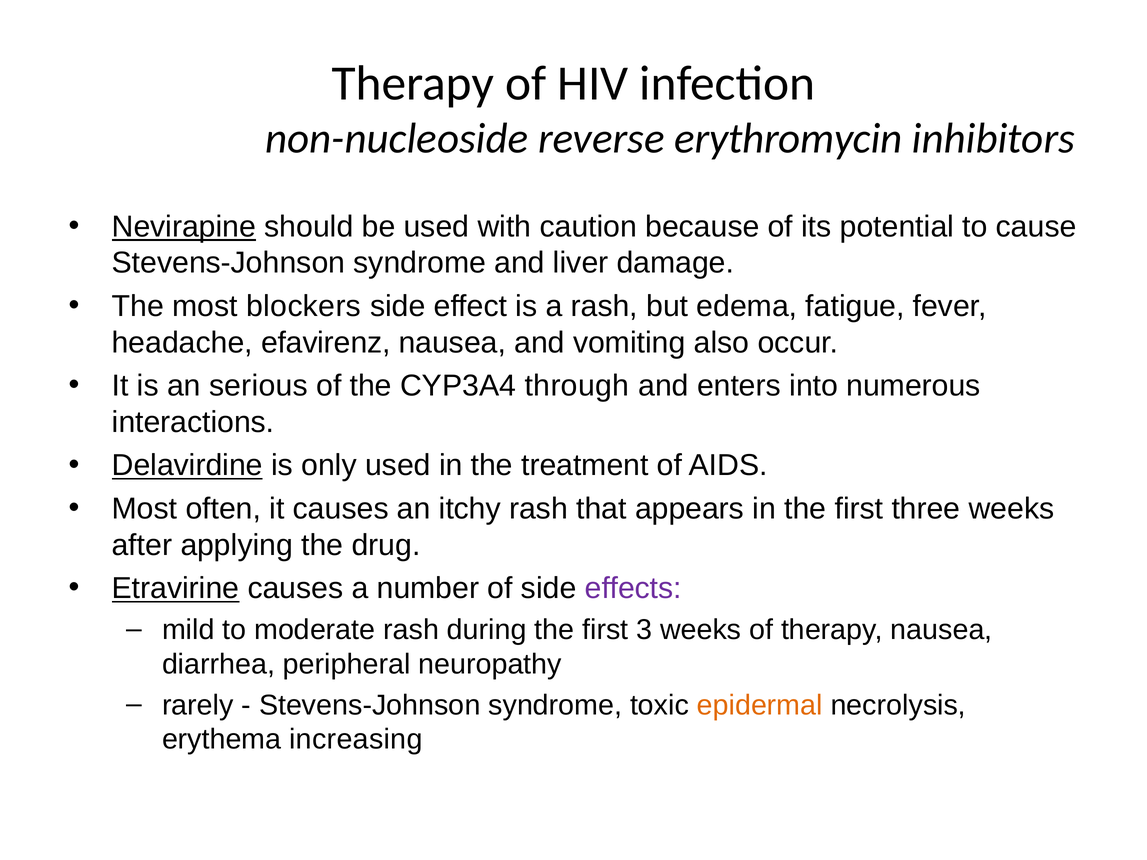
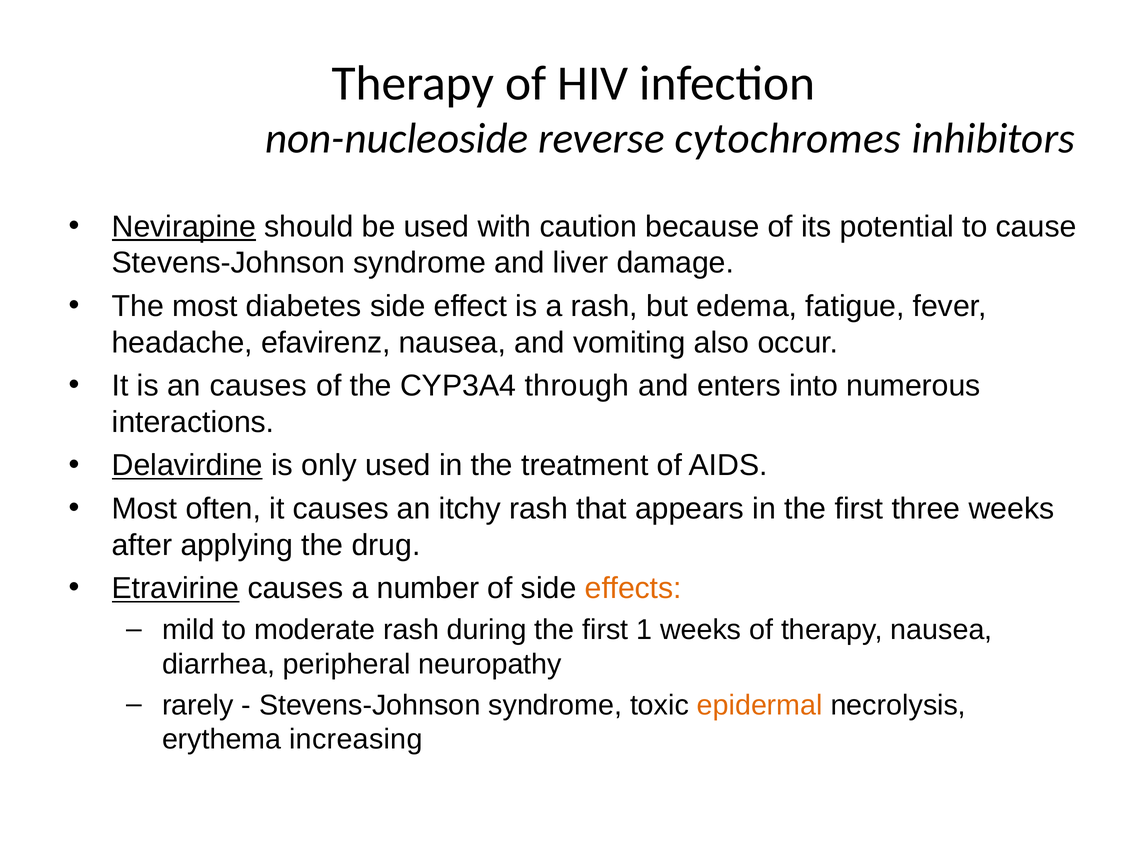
erythromycin: erythromycin -> cytochromes (788, 139)
blockers: blockers -> diabetes (304, 306)
an serious: serious -> causes (258, 386)
effects colour: purple -> orange (633, 588)
3: 3 -> 1 (644, 630)
